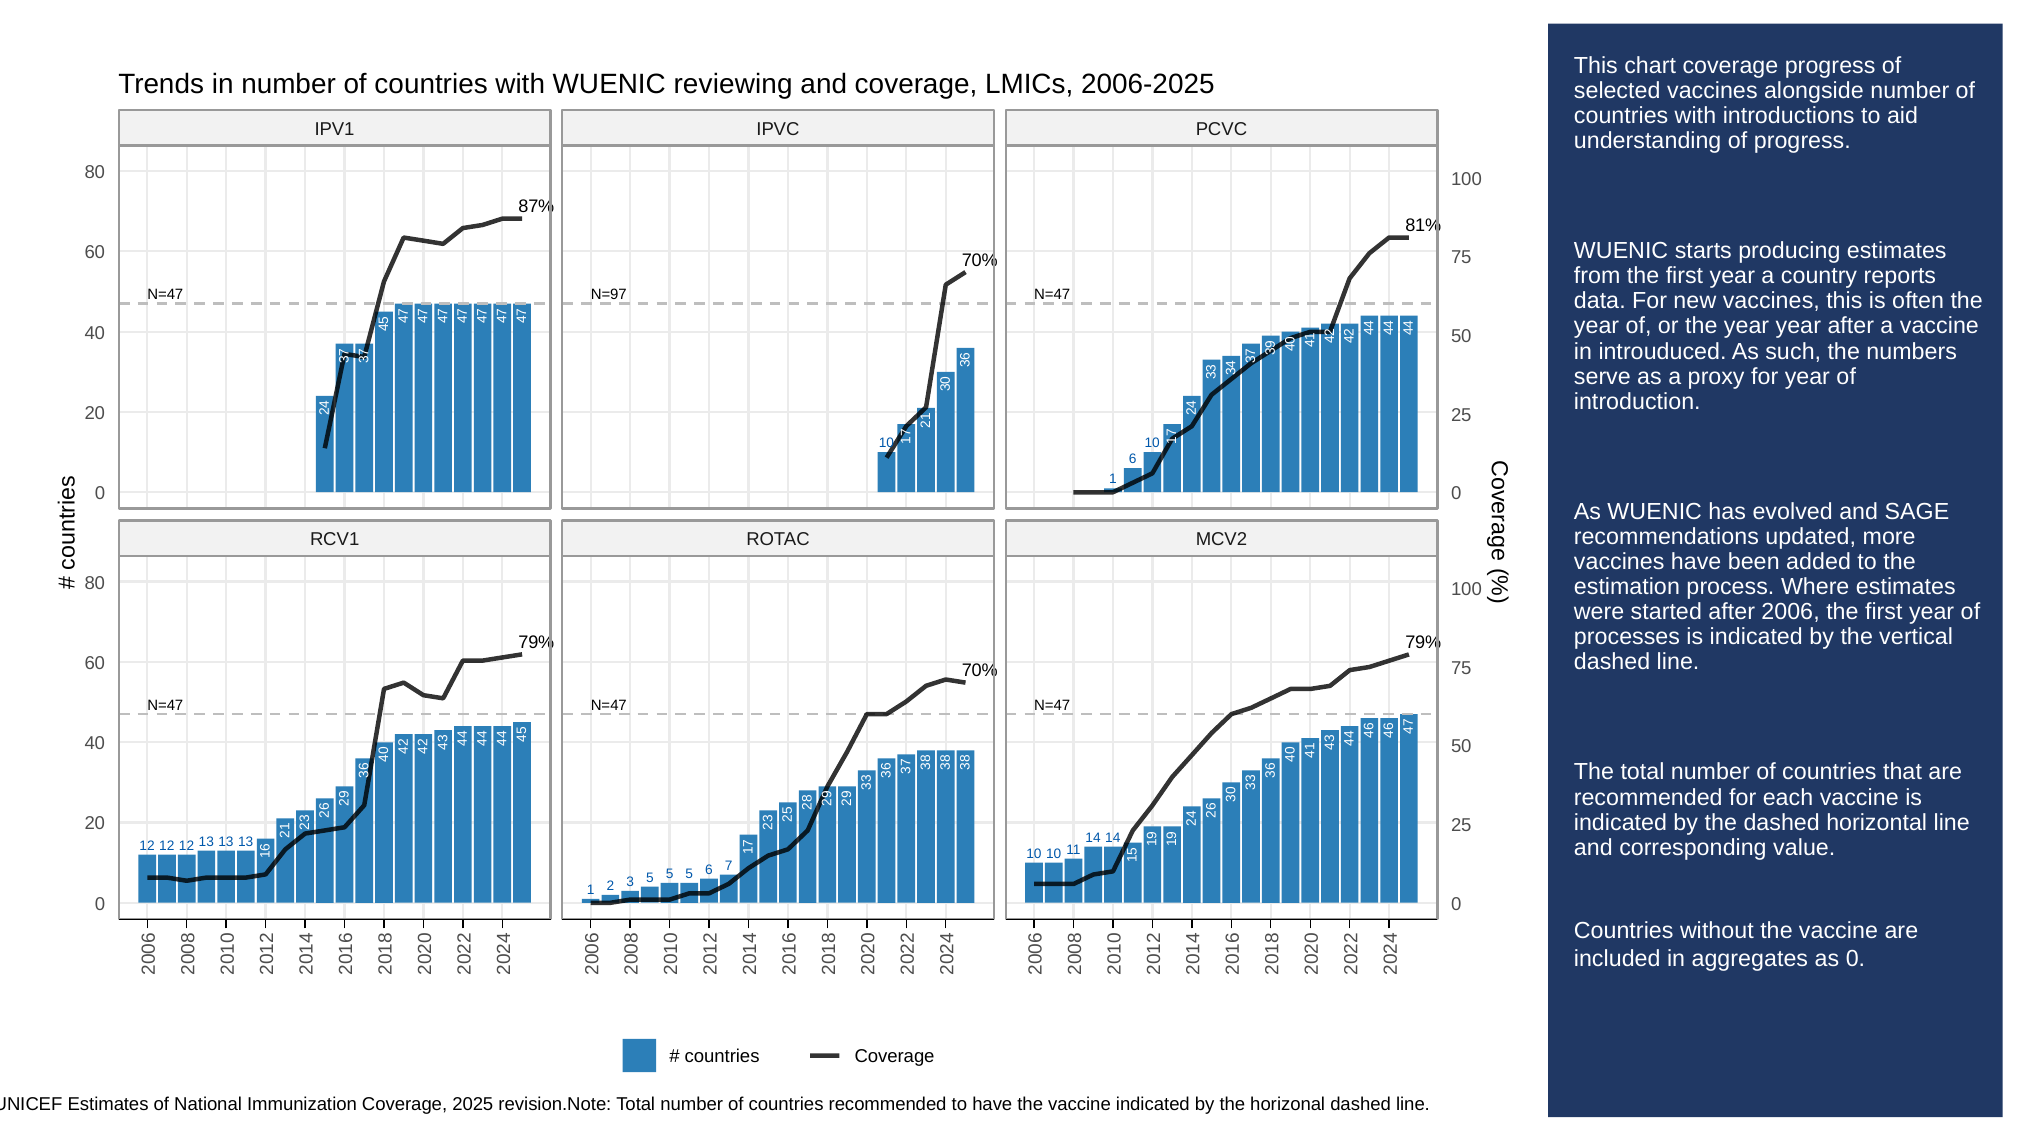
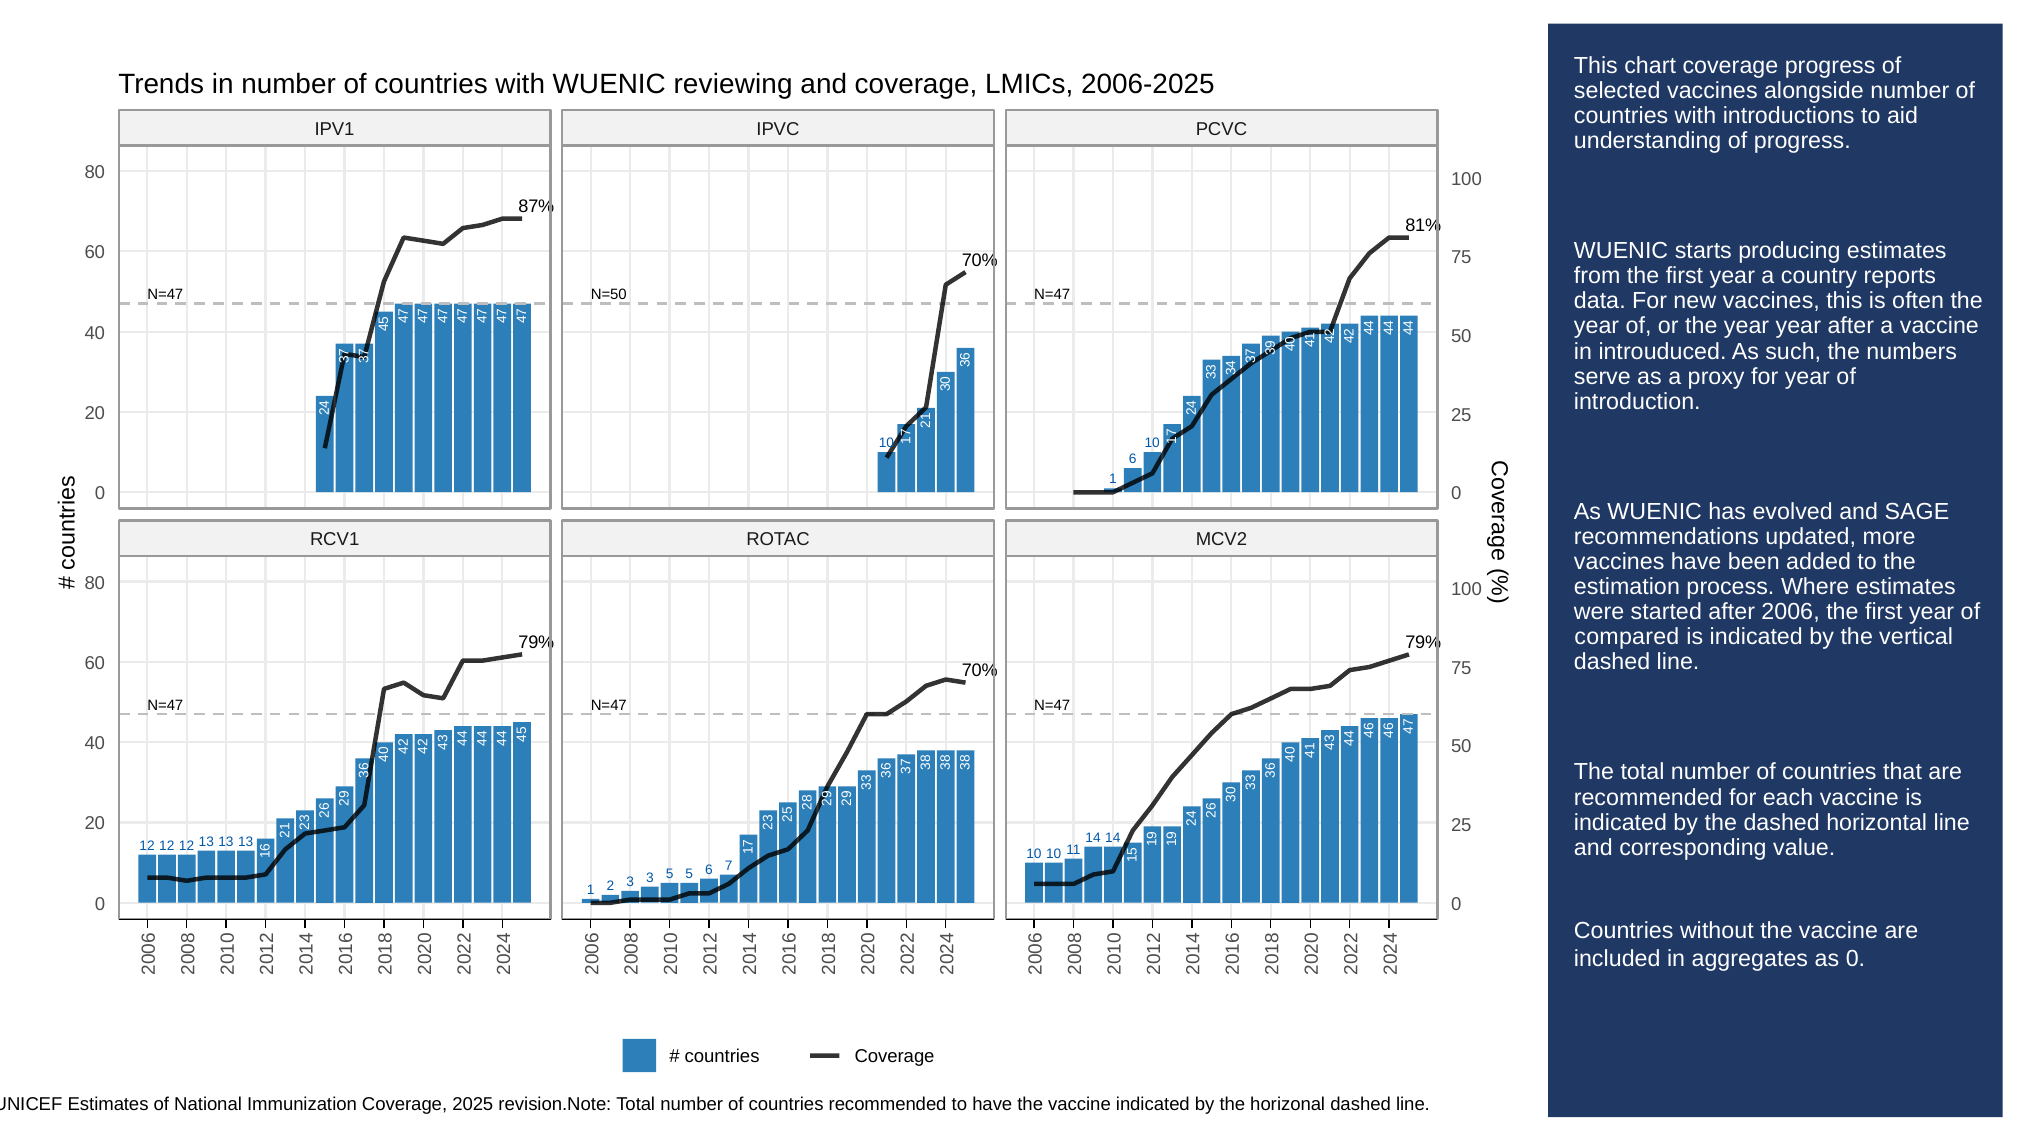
N=97: N=97 -> N=50 (609, 295)
processes: processes -> compared (1627, 637)
2 3 5: 5 -> 3 (650, 878)
